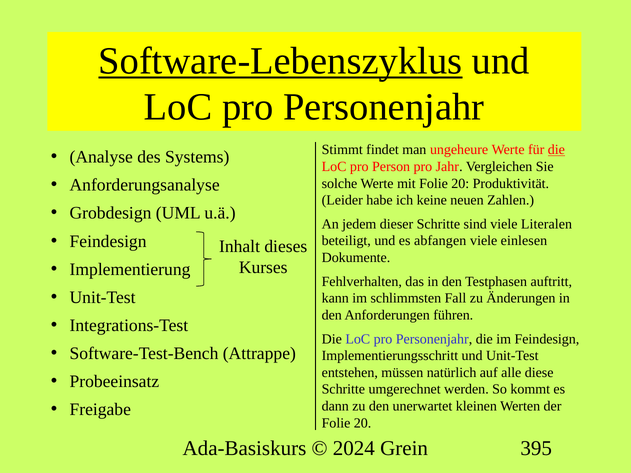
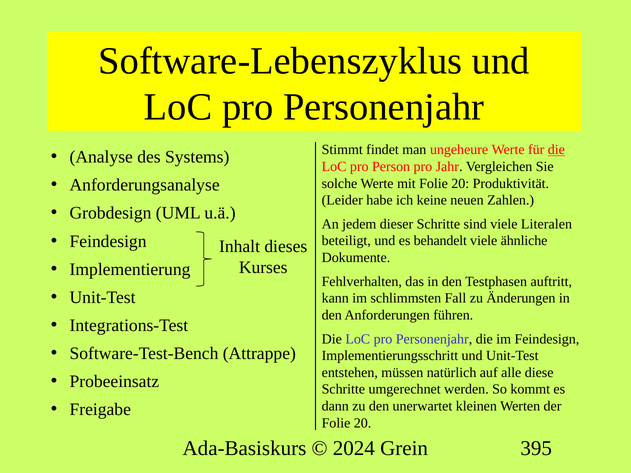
Software-Lebenszyklus underline: present -> none (280, 61)
abfangen: abfangen -> behandelt (440, 241)
einlesen: einlesen -> ähnliche (524, 241)
